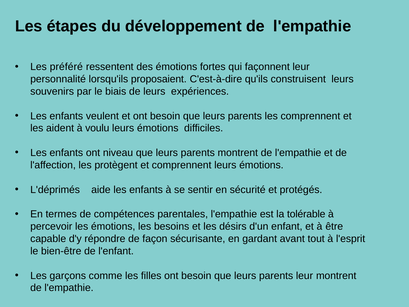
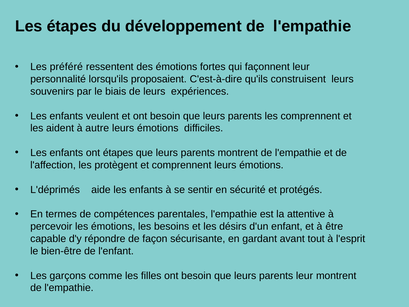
voulu: voulu -> autre (97, 128)
ont niveau: niveau -> étapes (118, 153)
tolérable: tolérable -> attentive (306, 214)
